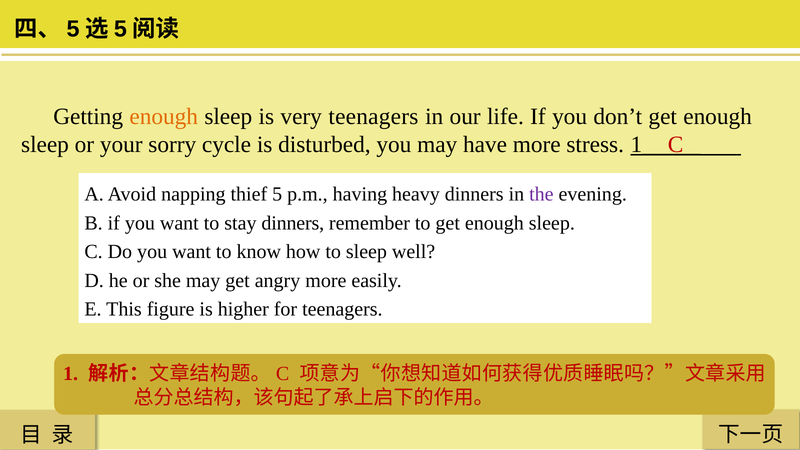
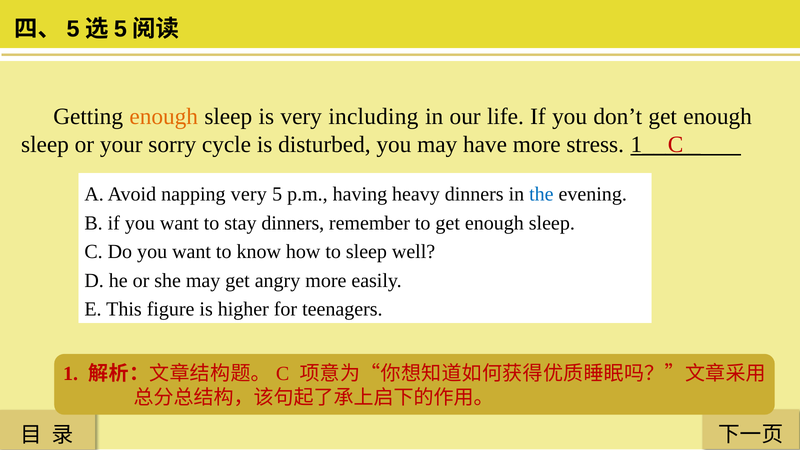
very teenagers: teenagers -> including (373, 116)
napping thief: thief -> very (249, 194)
the colour: purple -> blue (541, 194)
